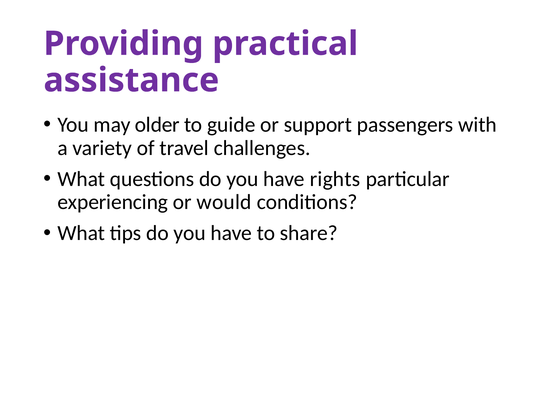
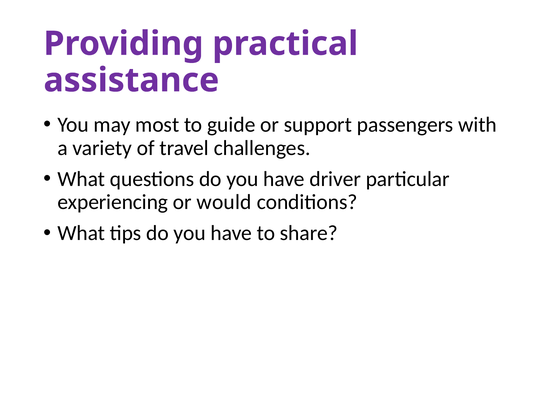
older: older -> most (157, 125)
rights: rights -> driver (335, 179)
